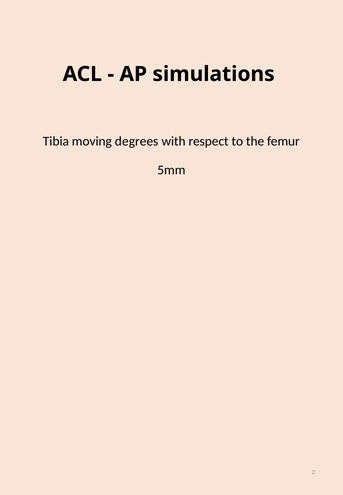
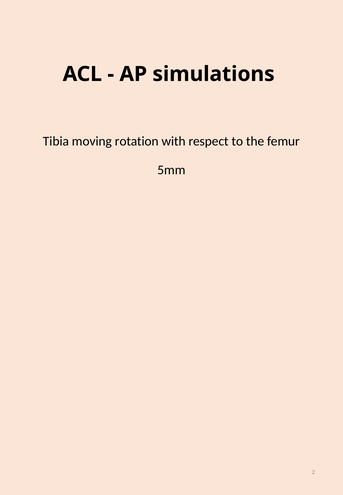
degrees: degrees -> rotation (137, 141)
